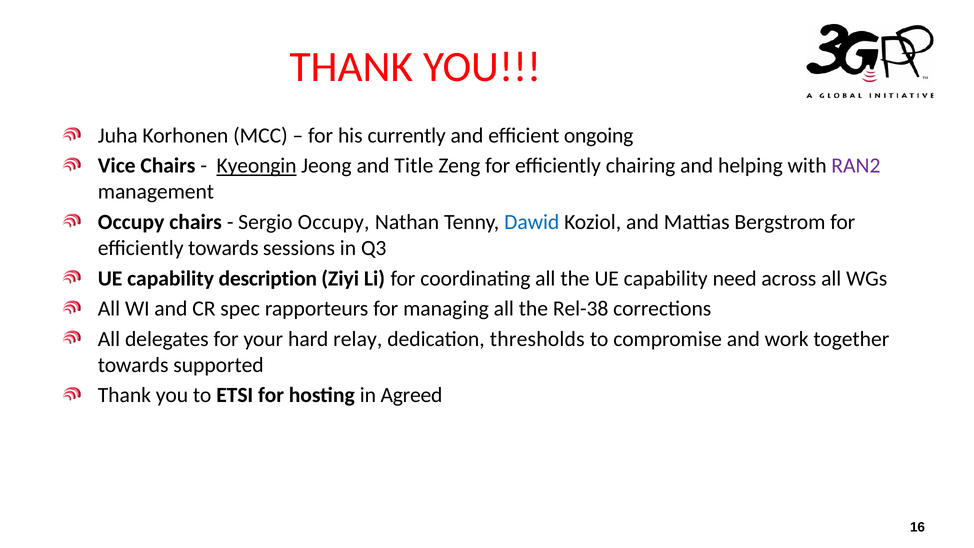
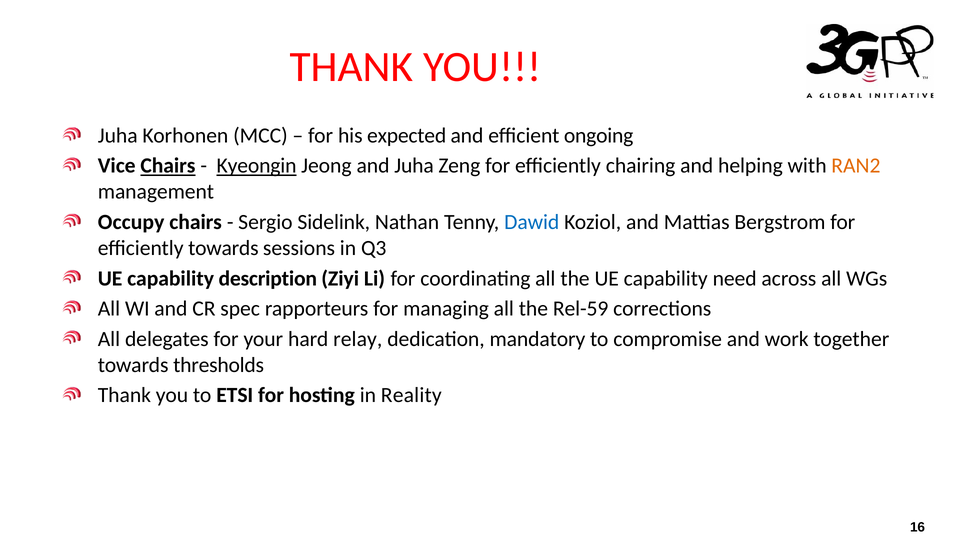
currently: currently -> expected (407, 136)
Chairs underline: none -> present (168, 166)
and Title: Title -> Juha (414, 166)
RAN2 colour: purple -> orange (856, 166)
Sergio Occupy: Occupy -> Sidelink (334, 222)
Rel-38: Rel-38 -> Rel-59 (581, 309)
thresholds: thresholds -> mandatory (537, 339)
supported: supported -> thresholds (219, 365)
Agreed: Agreed -> Reality (411, 395)
